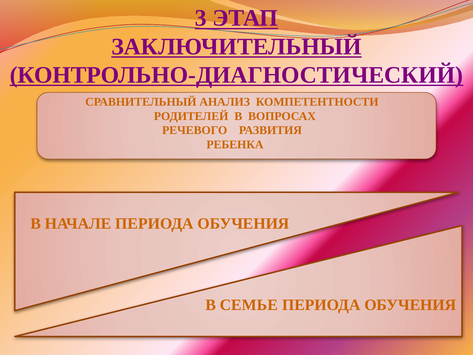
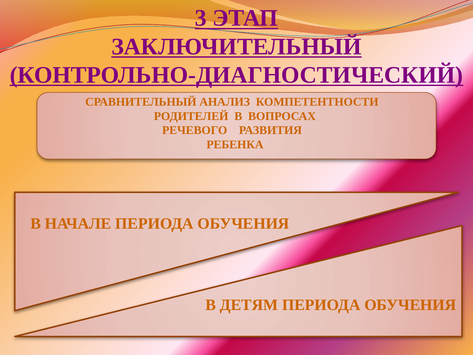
СЕМЬЕ: СЕМЬЕ -> ДЕТЯМ (249, 305)
